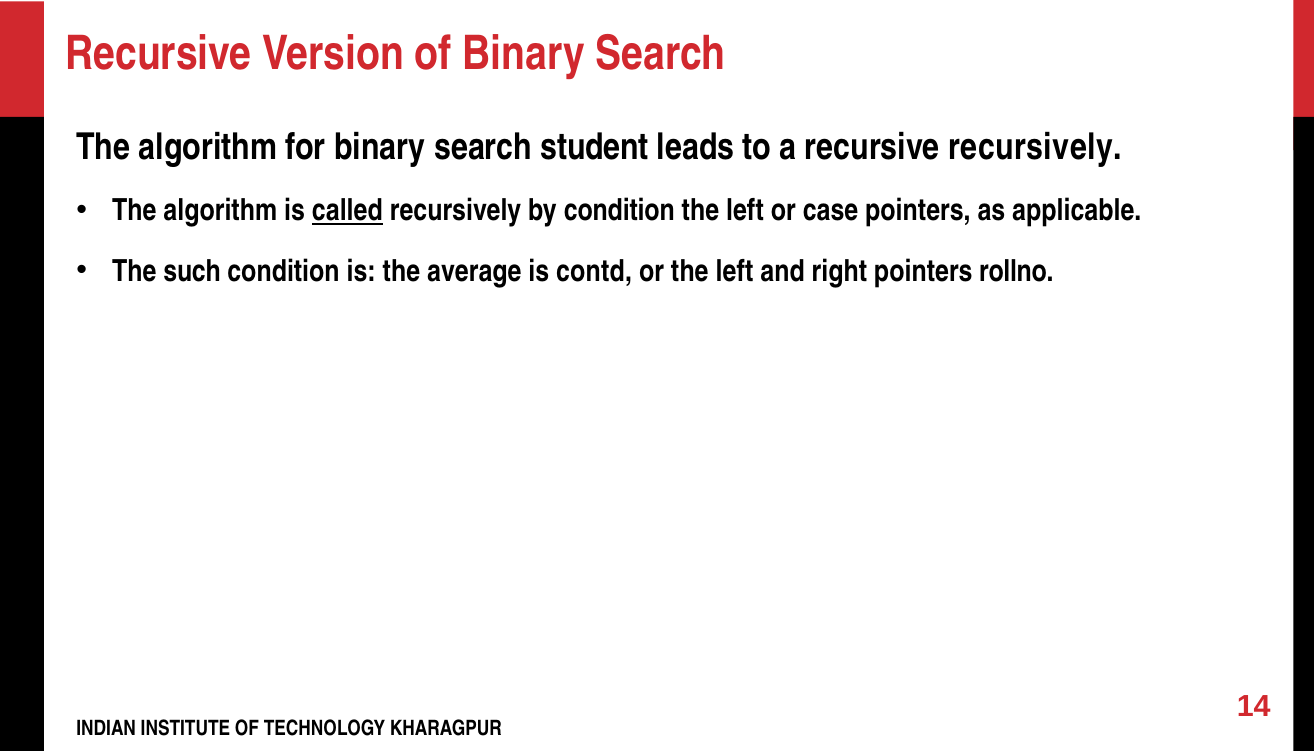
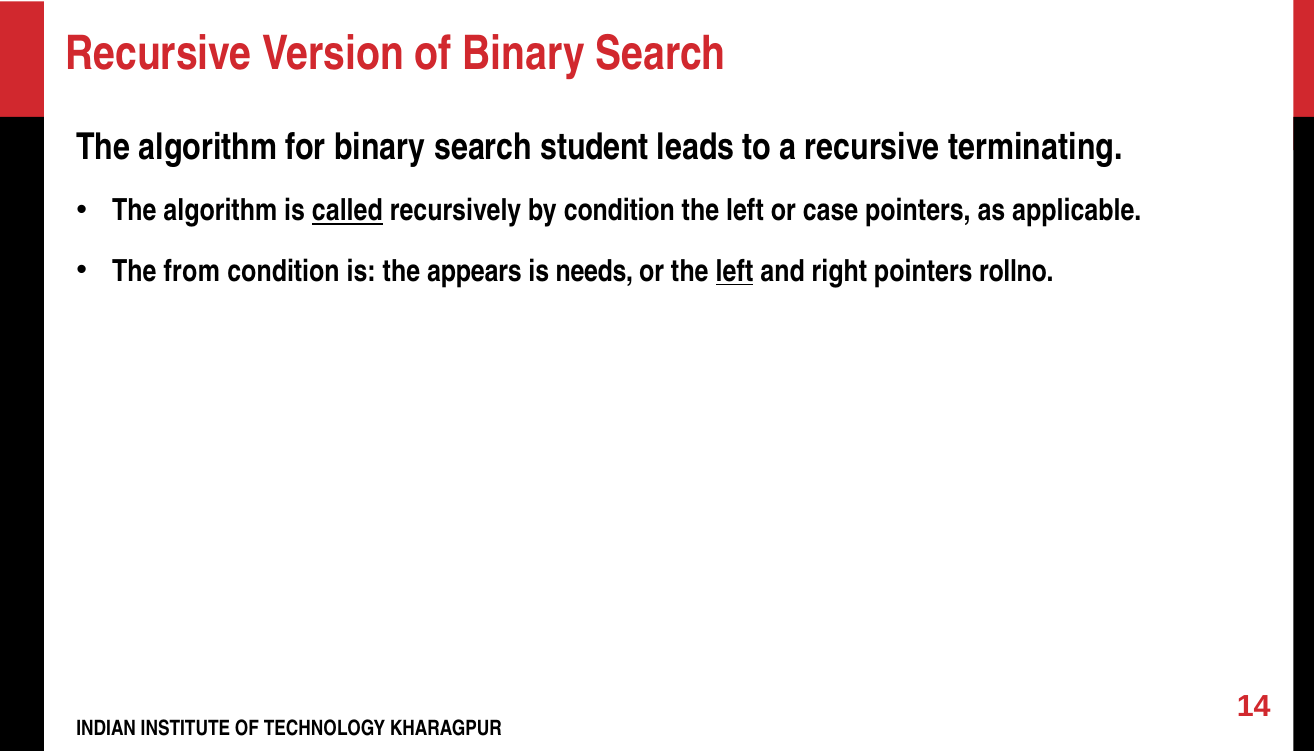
recursive recursively: recursively -> terminating (1036, 147)
such: such -> from (192, 271)
average: average -> appears (474, 271)
contd: contd -> needs (594, 271)
left underline: none -> present (734, 271)
